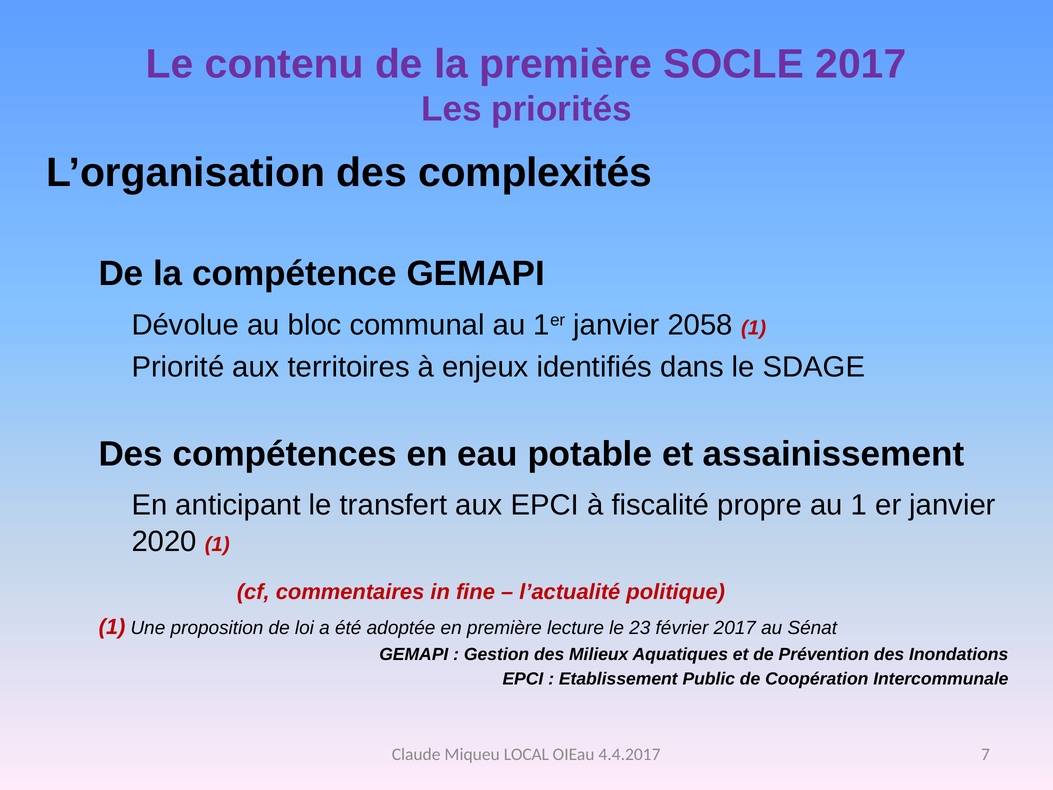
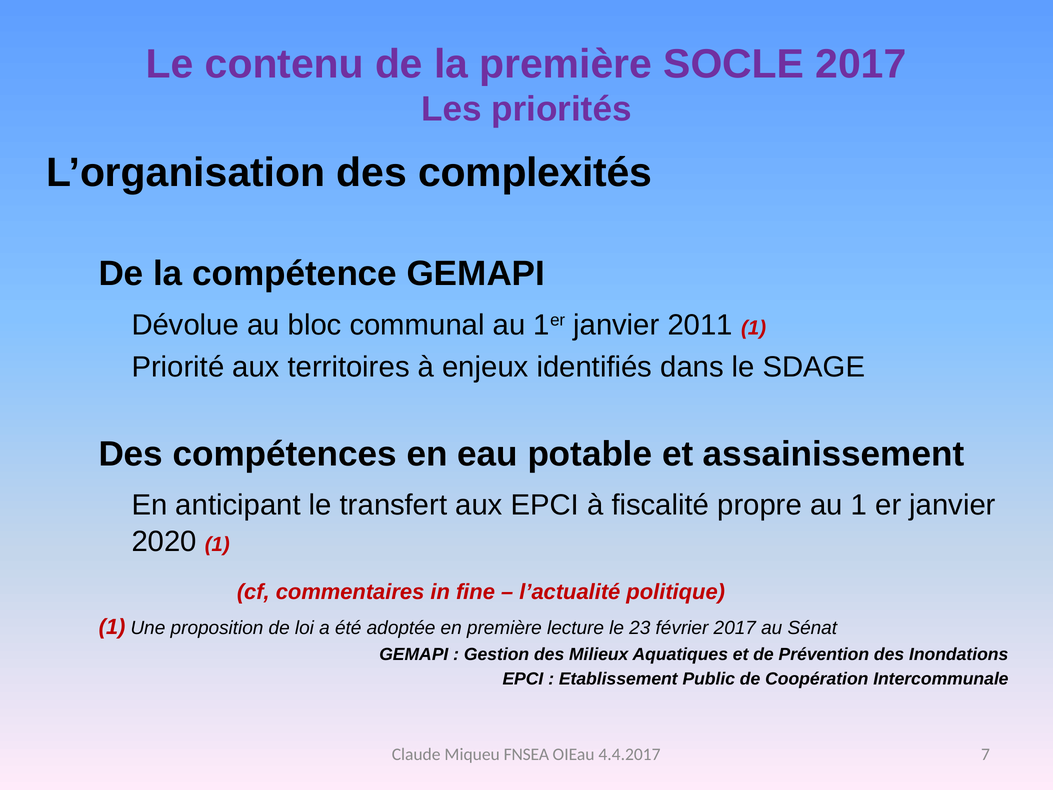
2058: 2058 -> 2011 (700, 325)
LOCAL: LOCAL -> FNSEA (526, 754)
